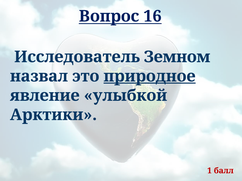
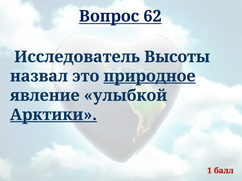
16: 16 -> 62 (152, 16)
Земном: Земном -> Высоты (177, 57)
Арктики underline: none -> present (53, 115)
